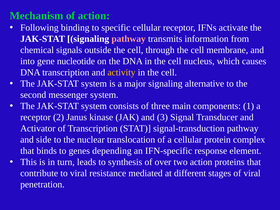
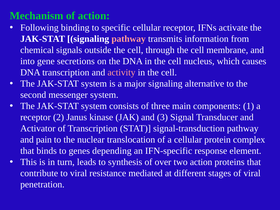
nucleotide: nucleotide -> secretions (76, 61)
activity colour: yellow -> pink (121, 72)
side: side -> pain (44, 140)
